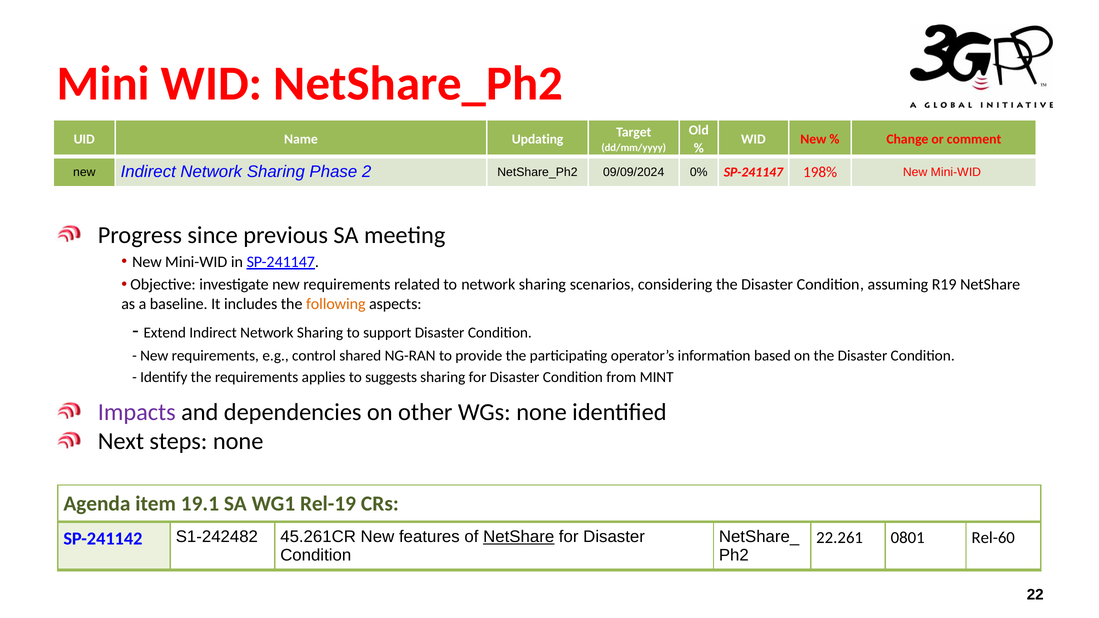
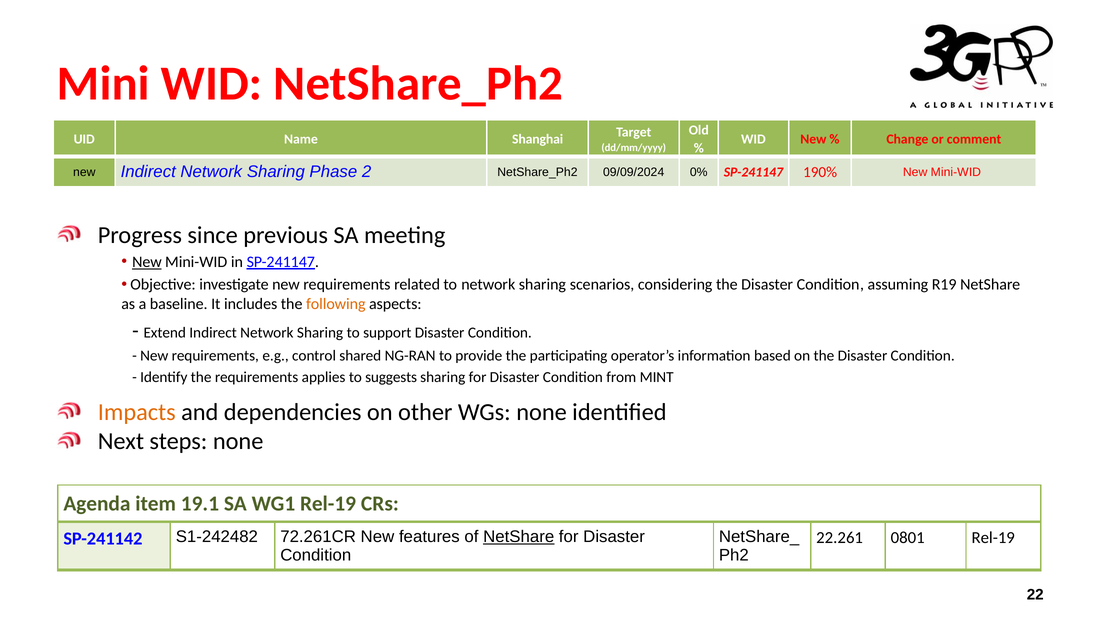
Updating: Updating -> Shanghai (538, 139)
198%: 198% -> 190% (820, 172)
New underline: none -> present (147, 262)
Impacts colour: purple -> orange (137, 412)
0801 Rel-60: Rel-60 -> Rel-19 (993, 538)
45.261CR: 45.261CR -> 72.261CR (318, 537)
